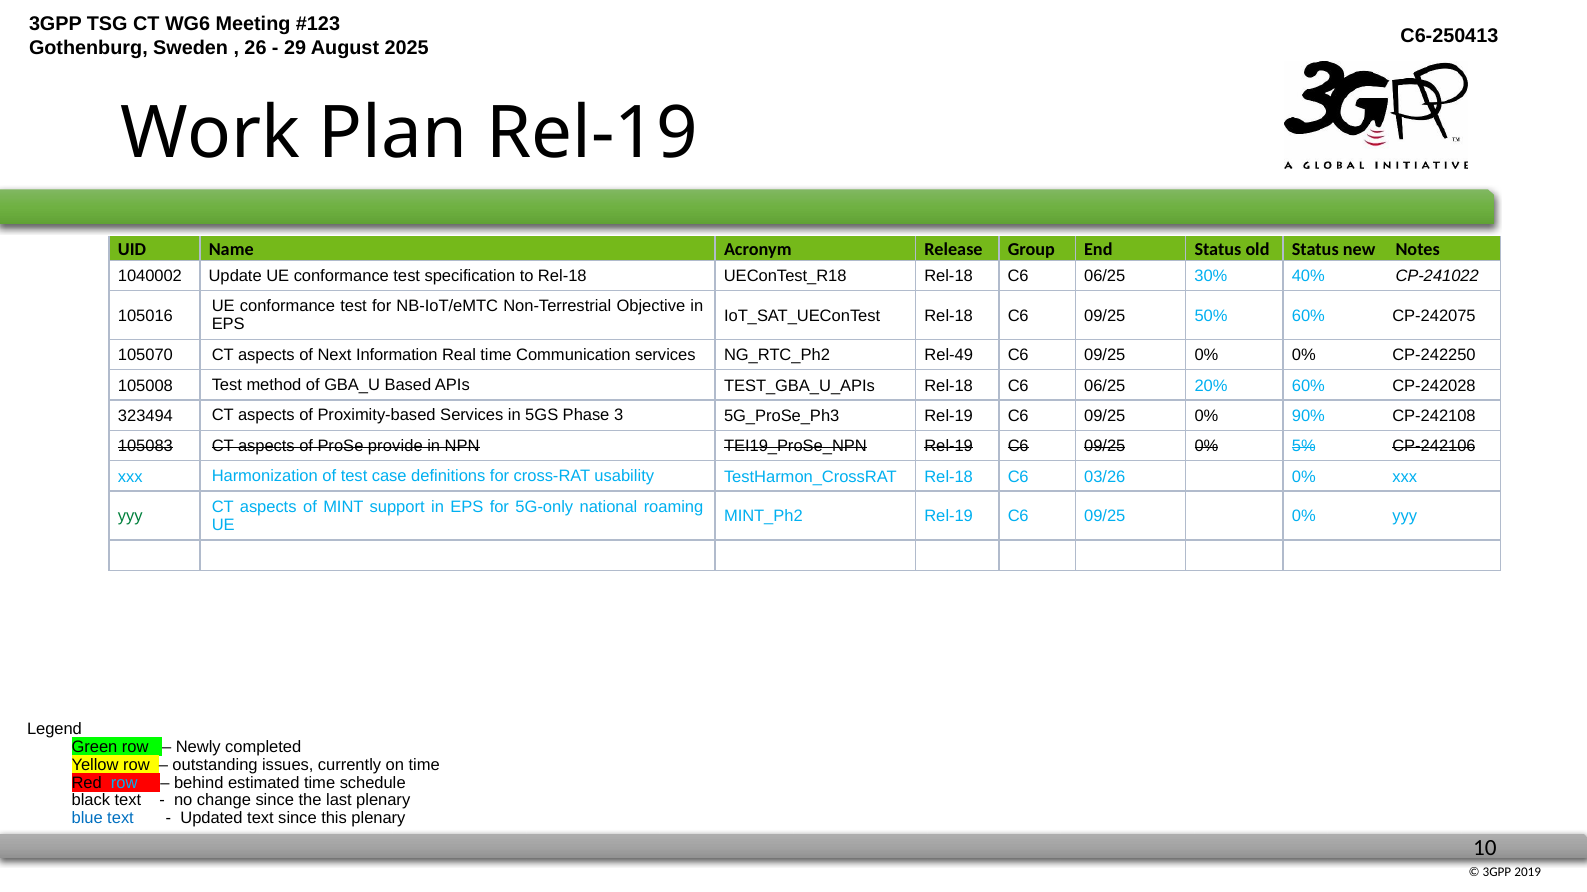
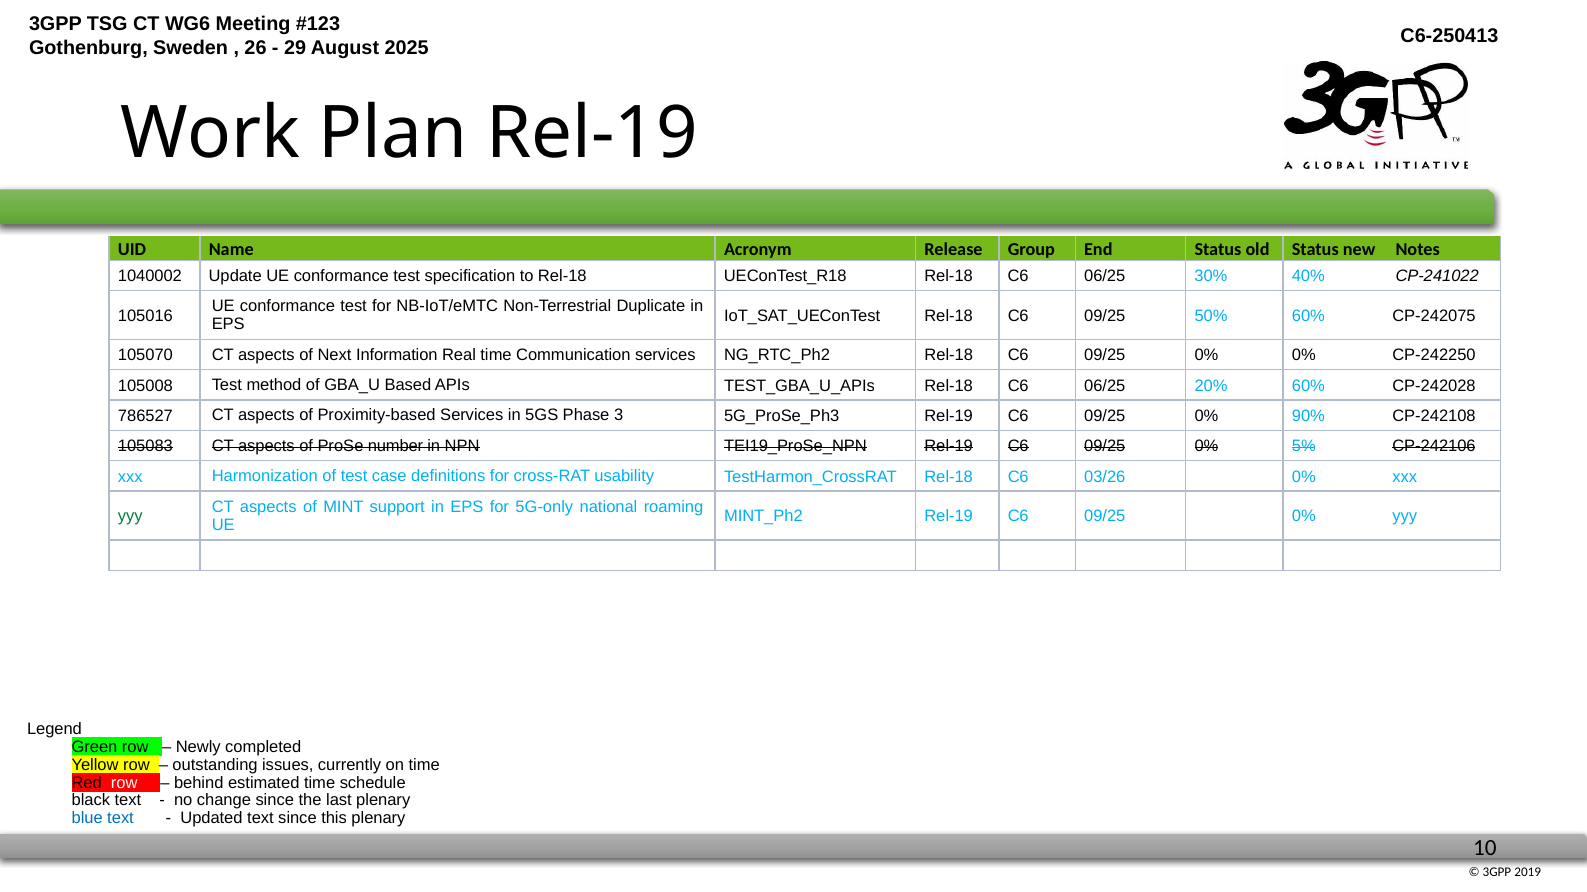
Objective: Objective -> Duplicate (651, 306)
Rel-49: Rel-49 -> Rel-18 (949, 356)
323494: 323494 -> 786527 (145, 416)
provide: provide -> number (395, 446)
row colour: light blue -> white (124, 783)
